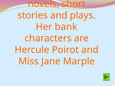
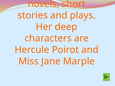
bank: bank -> deep (66, 27)
